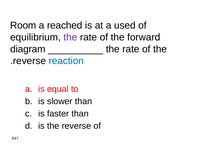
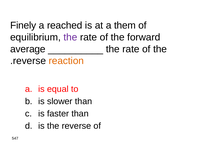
Room: Room -> Finely (23, 25)
used: used -> them (125, 25)
diagram: diagram -> average (28, 49)
reaction colour: blue -> orange (66, 61)
